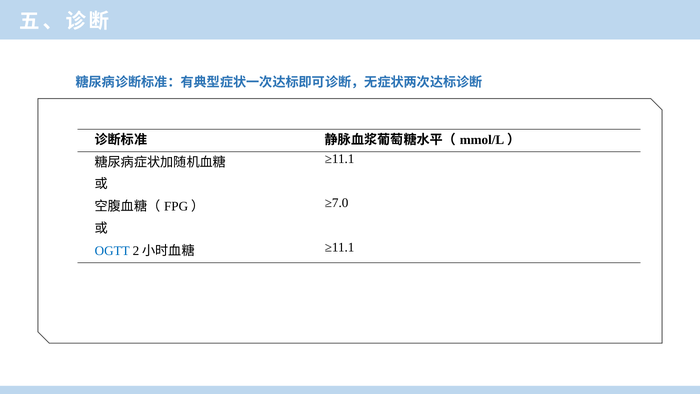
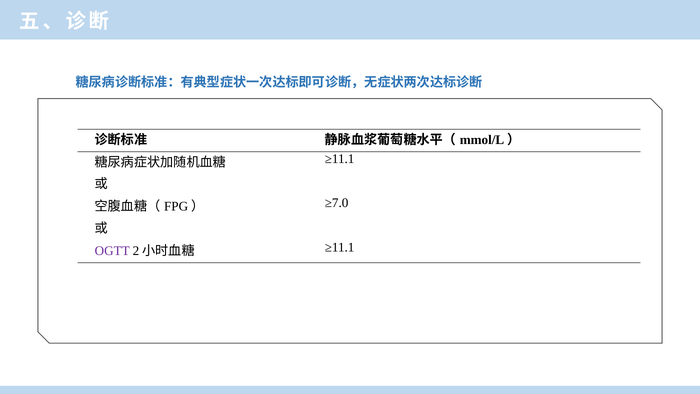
OGTT colour: blue -> purple (112, 251)
